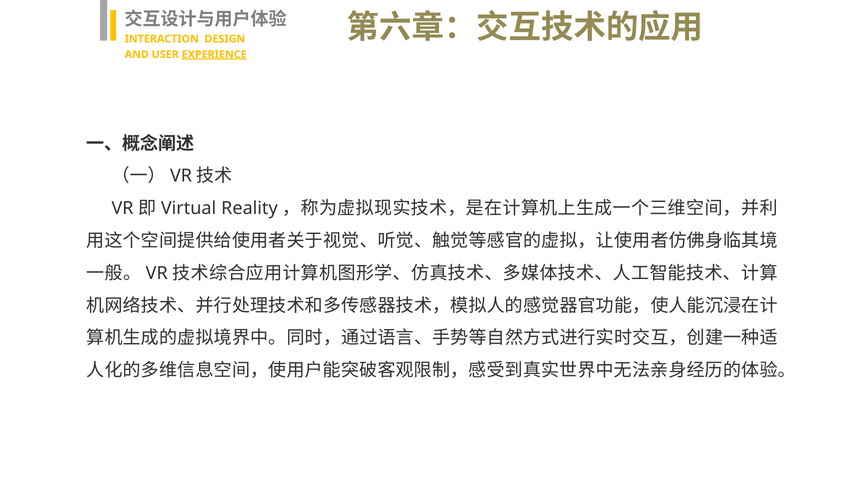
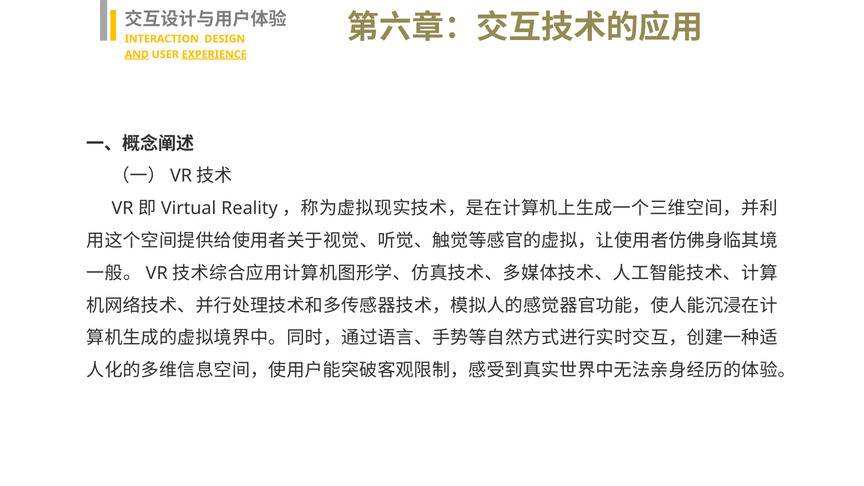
AND underline: none -> present (137, 54)
